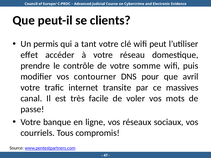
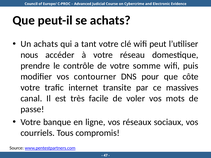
se clients: clients -> achats (110, 20)
Un permis: permis -> achats (46, 44)
effet: effet -> nous (29, 55)
avril: avril -> côte (191, 77)
